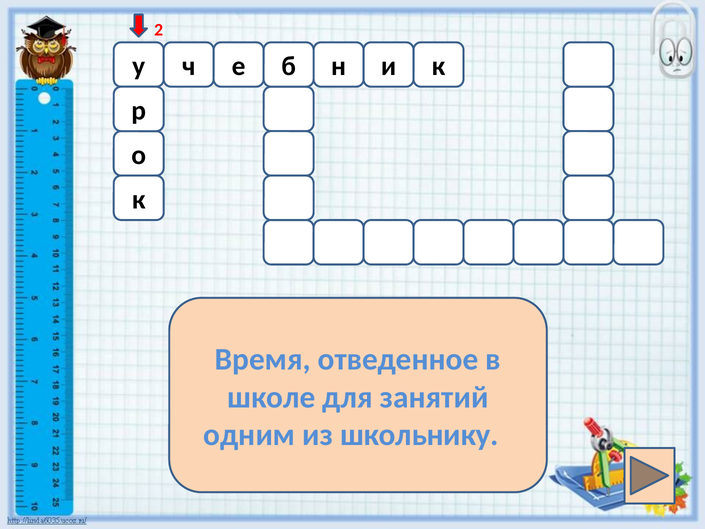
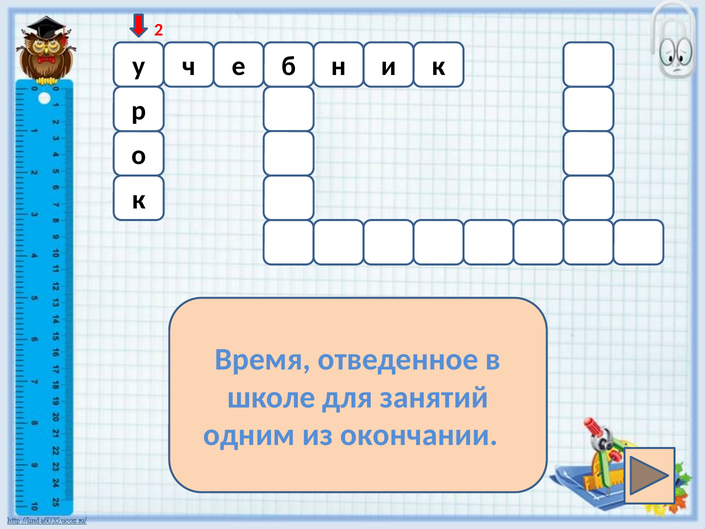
школьнику: школьнику -> окончании (419, 435)
